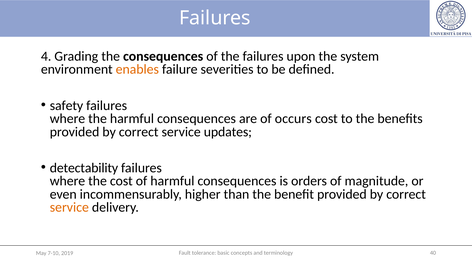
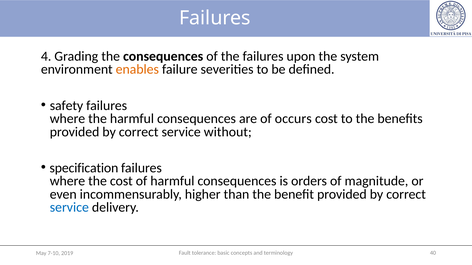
updates: updates -> without (228, 132)
detectability: detectability -> specification (84, 168)
service colour: orange -> blue (69, 208)
